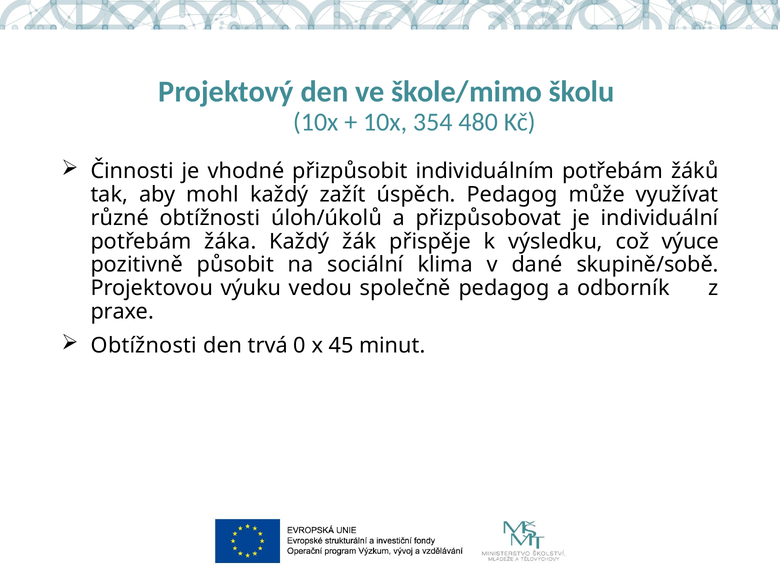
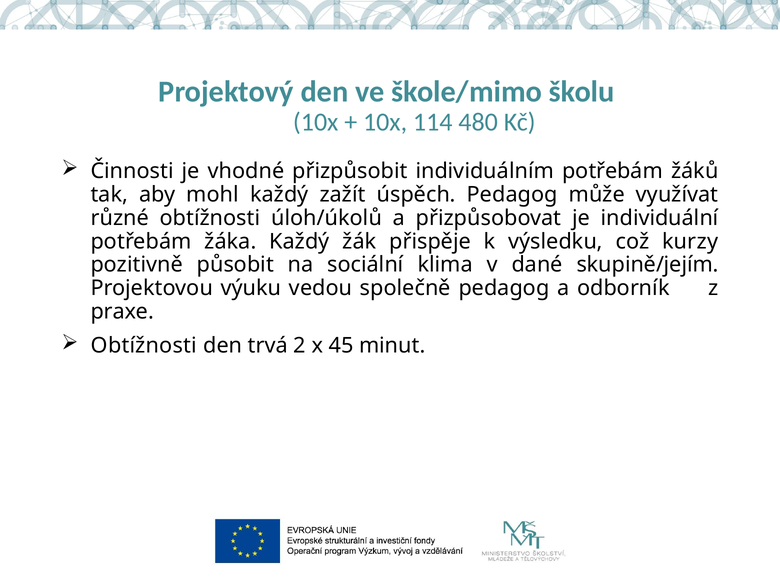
354: 354 -> 114 (433, 122)
výuce: výuce -> kurzy (690, 241)
skupině/sobě: skupině/sobě -> skupině/jejím (648, 265)
0: 0 -> 2 (300, 346)
